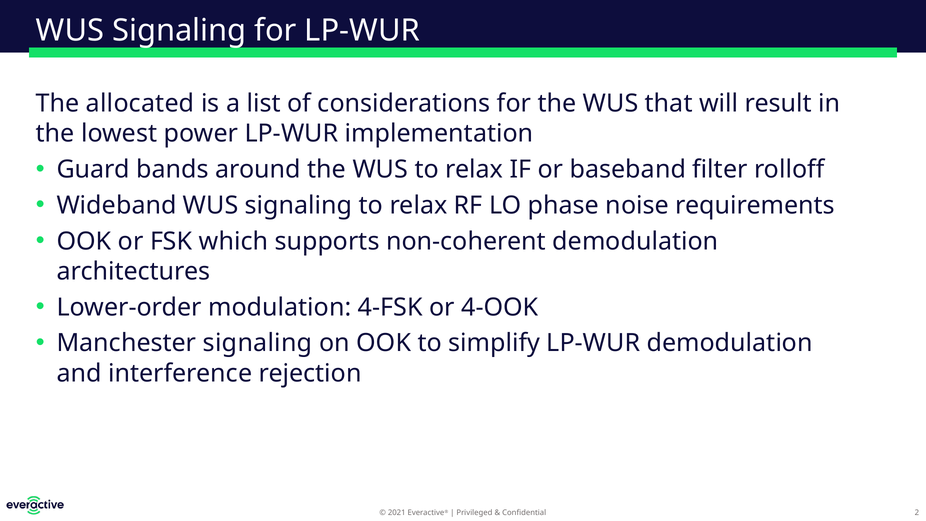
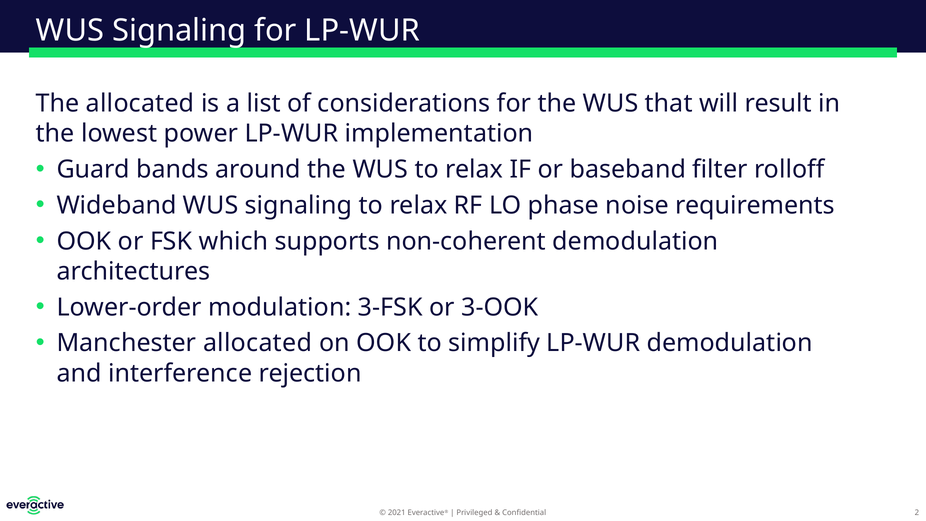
4-FSK: 4-FSK -> 3-FSK (390, 307)
4-OOK: 4-OOK -> 3-OOK (500, 307)
Manchester signaling: signaling -> allocated (258, 343)
